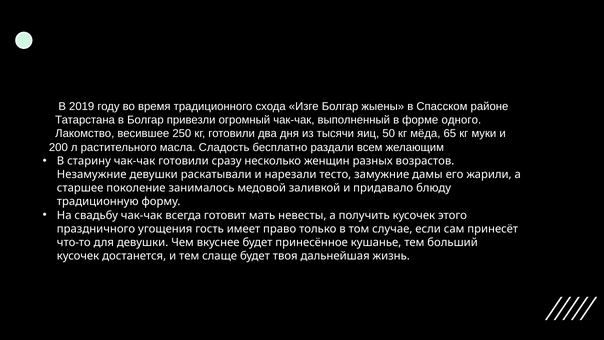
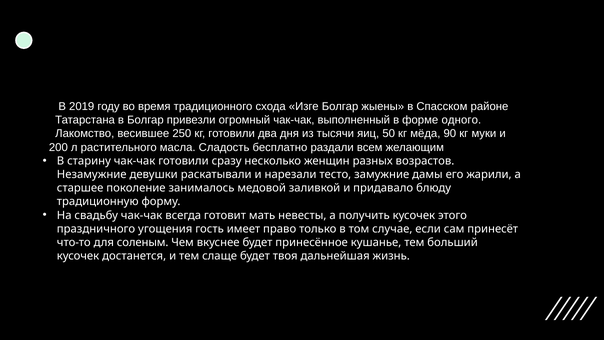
65: 65 -> 90 (450, 134)
для девушки: девушки -> соленым (143, 242)
